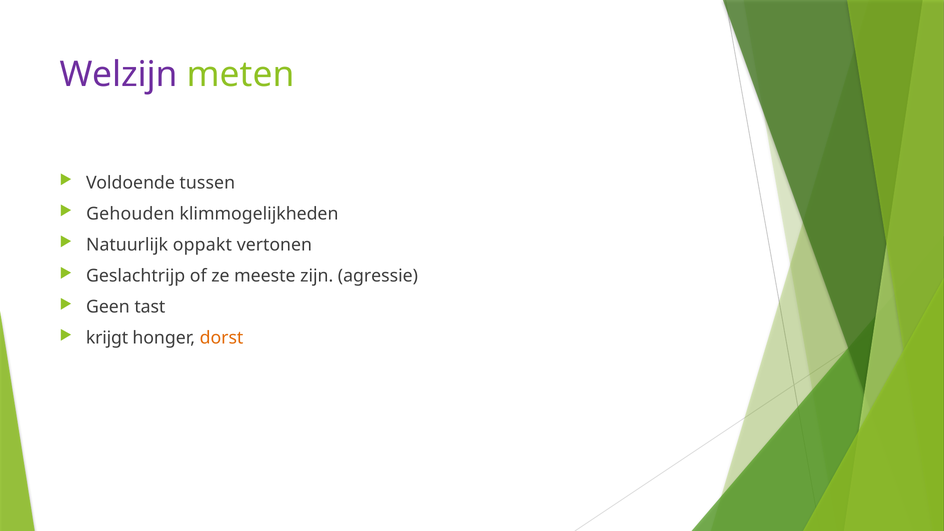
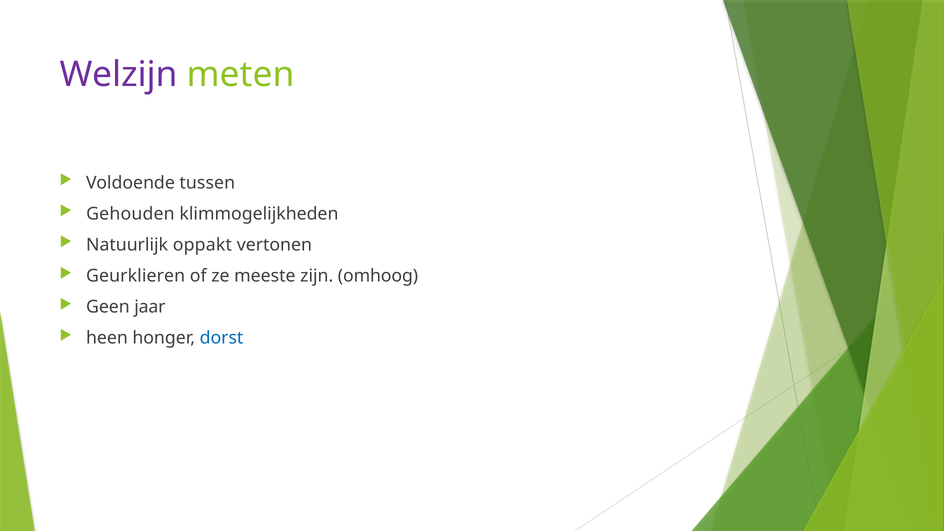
Geslachtrijp: Geslachtrijp -> Geurklieren (136, 276)
agressie: agressie -> omhoog (378, 276)
tast: tast -> jaar (150, 307)
krijgt: krijgt -> heen (107, 338)
dorst colour: orange -> blue (222, 338)
